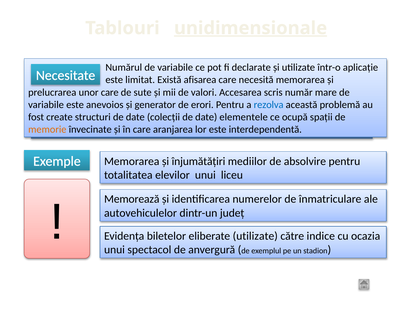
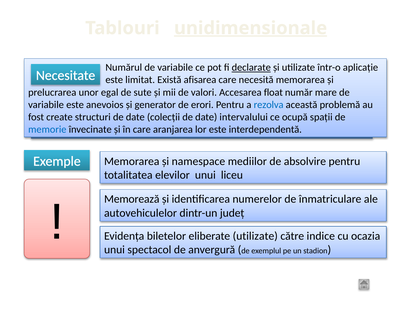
declarate underline: none -> present (251, 68)
unor care: care -> egal (110, 92)
scris: scris -> float (273, 92)
elementele: elementele -> intervalului (244, 117)
memorie colour: orange -> blue (47, 130)
înjumătățiri: înjumătățiri -> namespace (198, 162)
